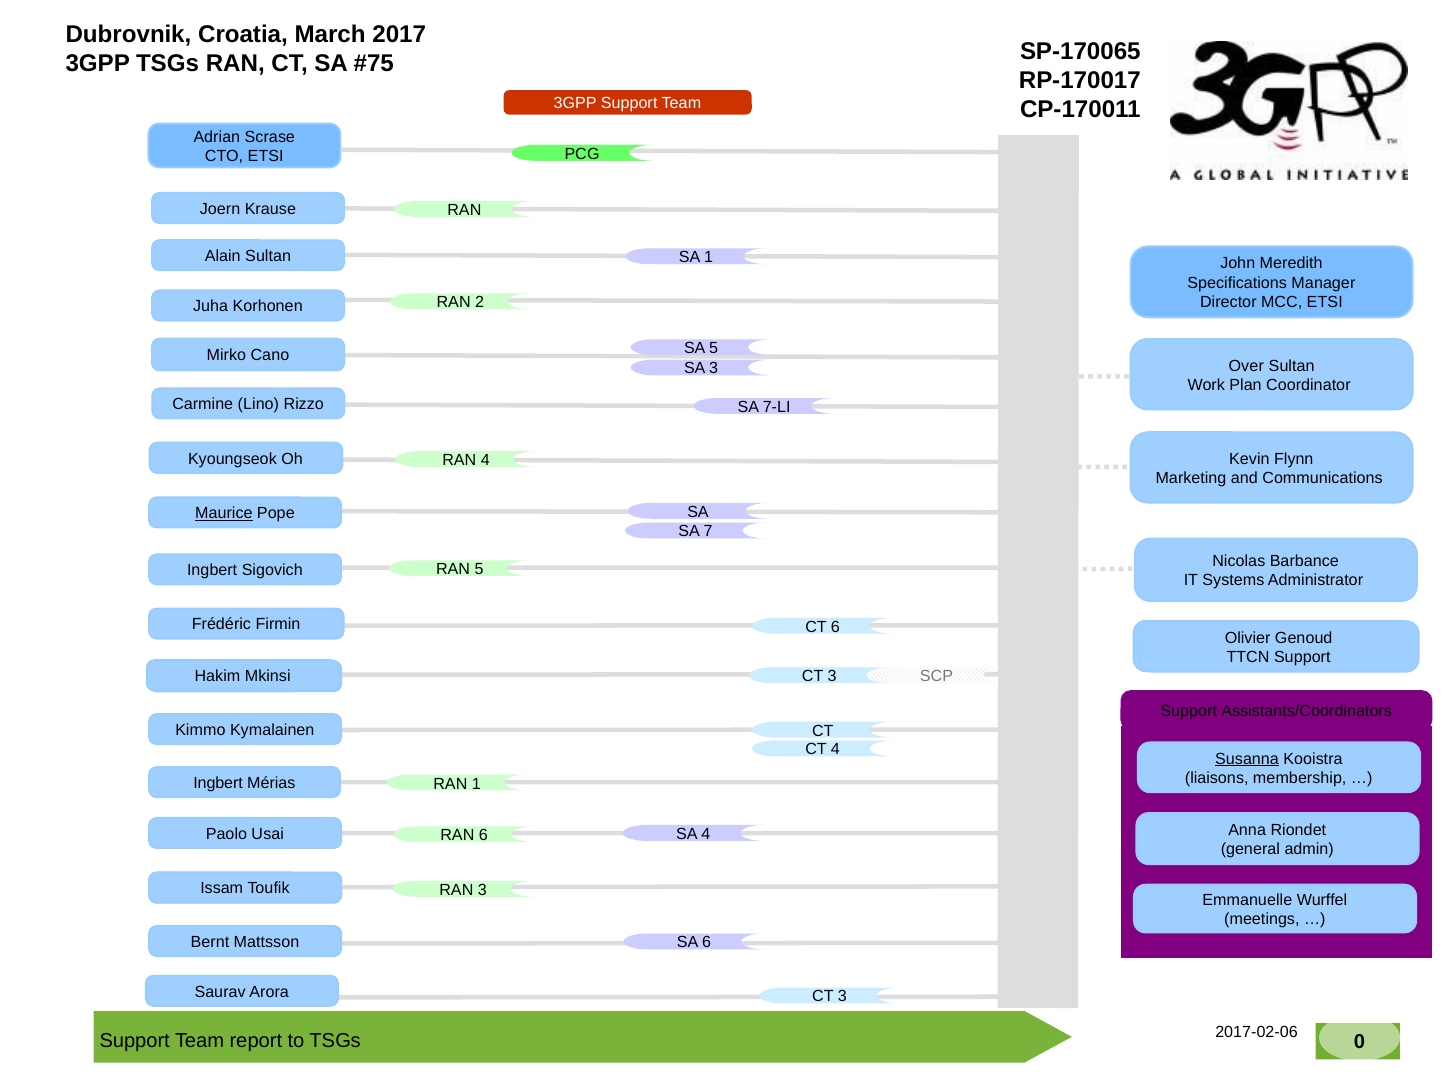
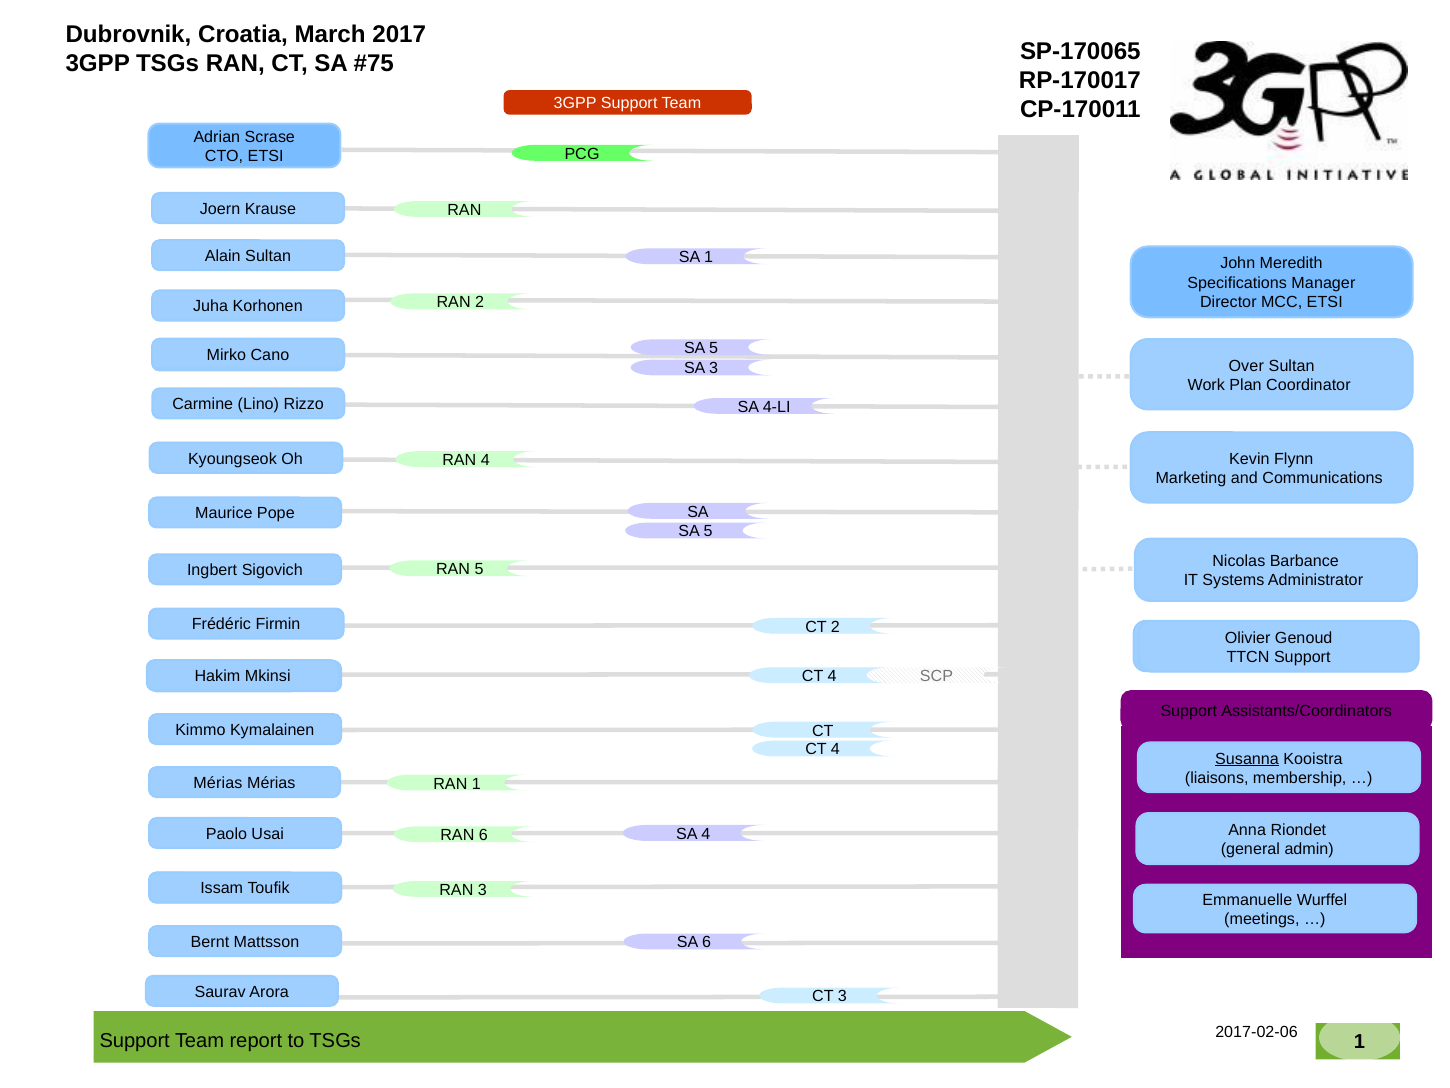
7-LI: 7-LI -> 4-LI (777, 407)
Maurice underline: present -> none (224, 513)
7: 7 -> 5 (708, 531)
CT 6: 6 -> 2 (835, 627)
3: 3 -> 4 (832, 676)
Ingbert: Ingbert -> Mérias (218, 783)
0: 0 -> 1 (1360, 1041)
